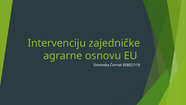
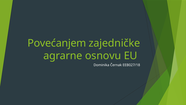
Intervenciju: Intervenciju -> Povećanjem (57, 43)
